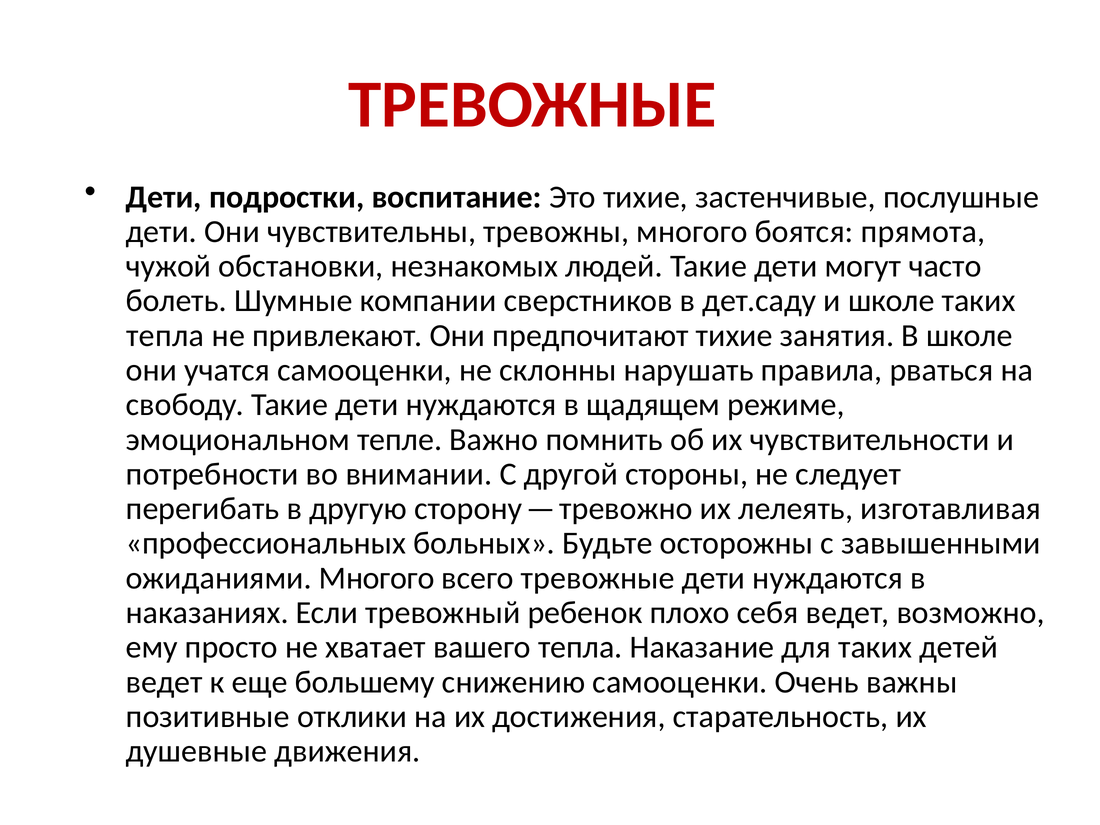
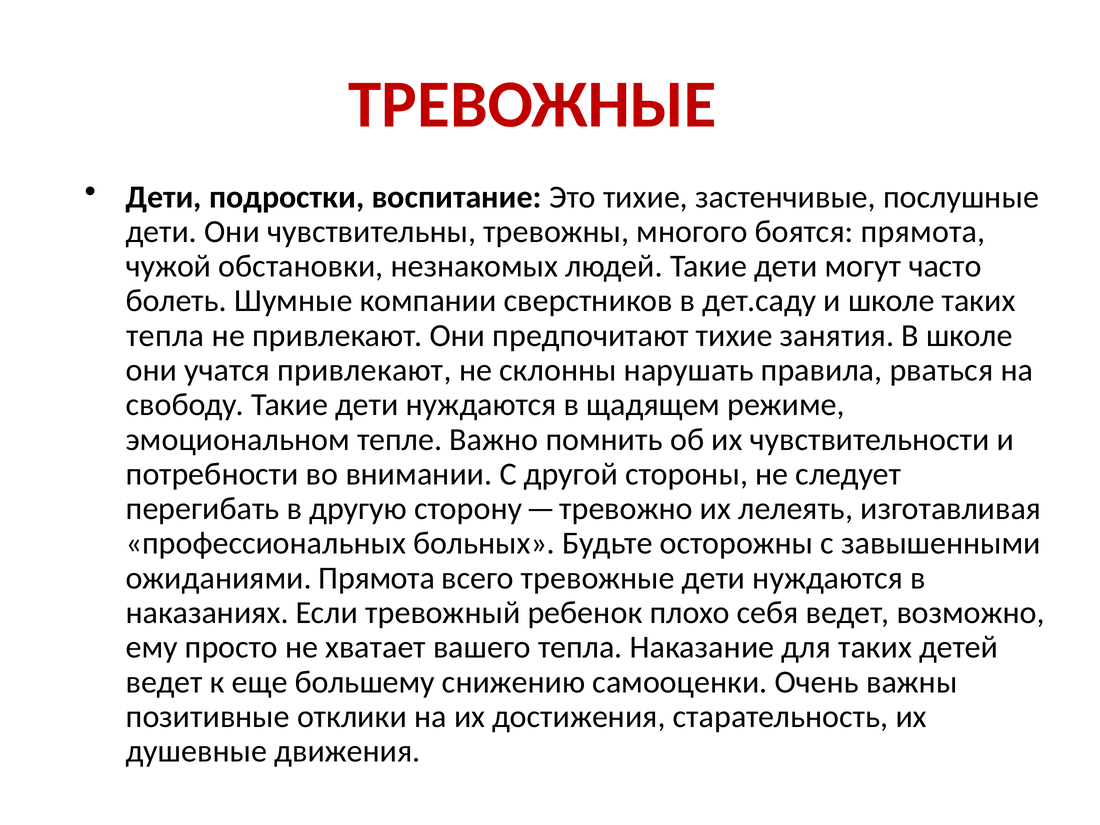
учатся самооценки: самооценки -> привлекают (364, 370)
ожиданиями Многого: Многого -> Прямота (377, 578)
